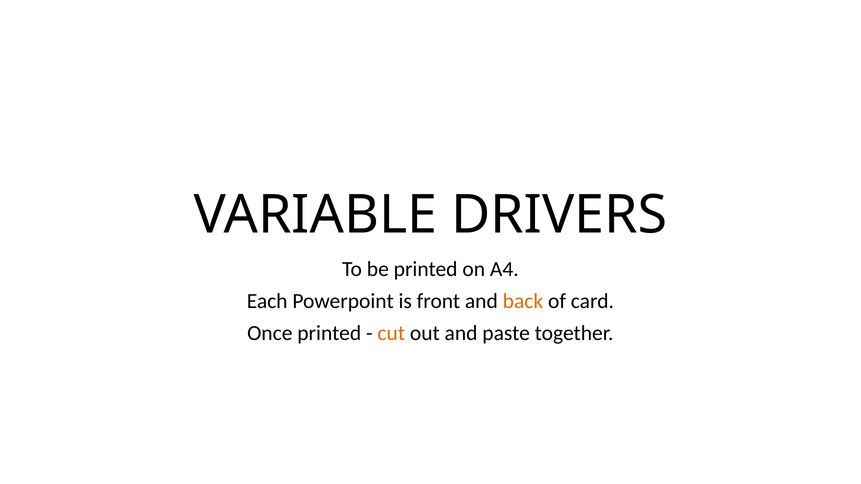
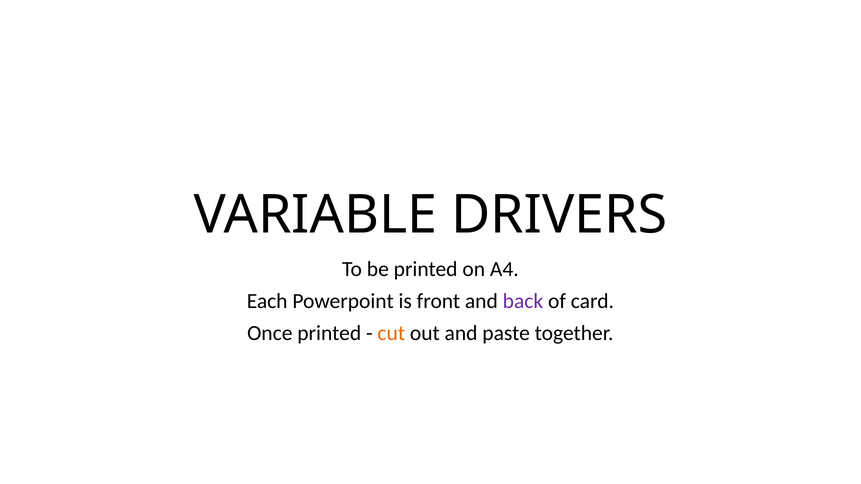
back colour: orange -> purple (523, 301)
